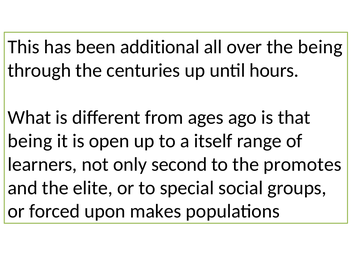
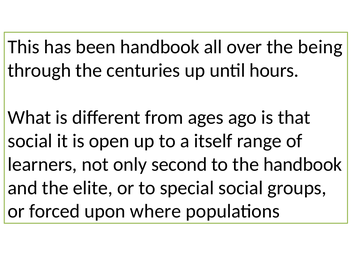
been additional: additional -> handbook (160, 47)
being: being -> social (30, 141)
the promotes: promotes -> handbook (303, 165)
makes: makes -> where (156, 212)
